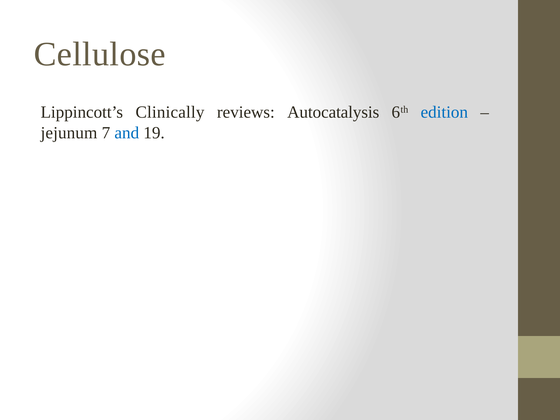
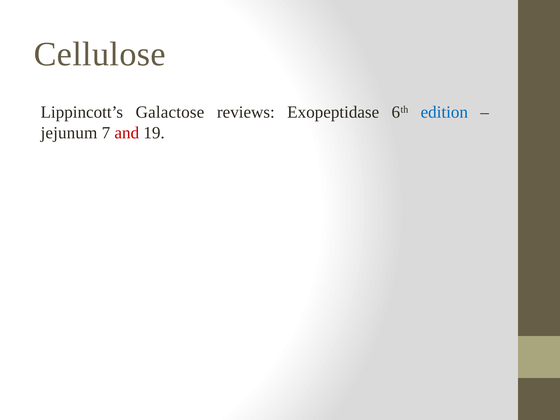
Clinically: Clinically -> Galactose (170, 112)
Autocatalysis: Autocatalysis -> Exopeptidase (333, 112)
and colour: blue -> red (127, 133)
